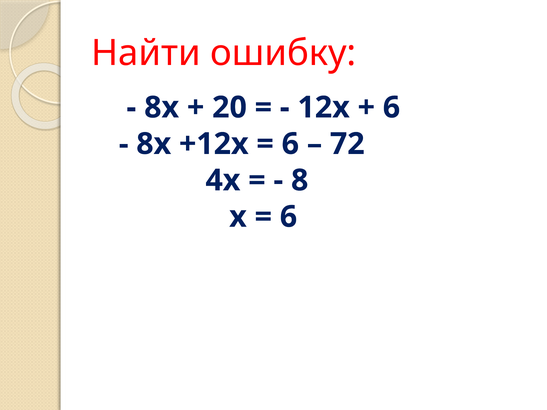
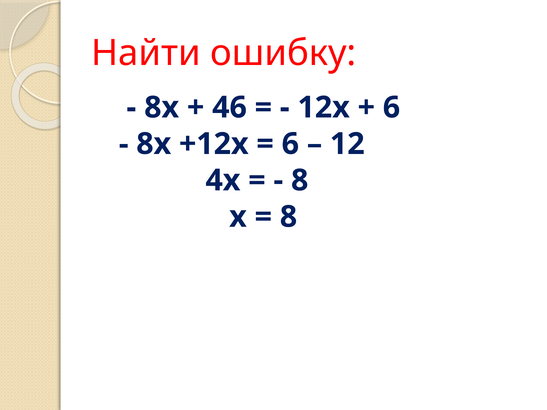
20: 20 -> 46 (230, 108)
72: 72 -> 12 (347, 144)
6: 6 -> 8 (288, 217)
